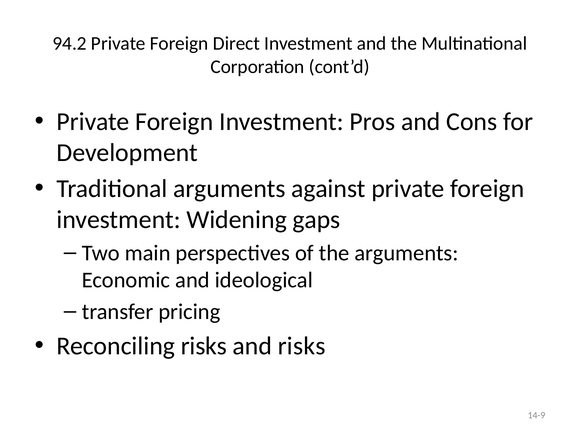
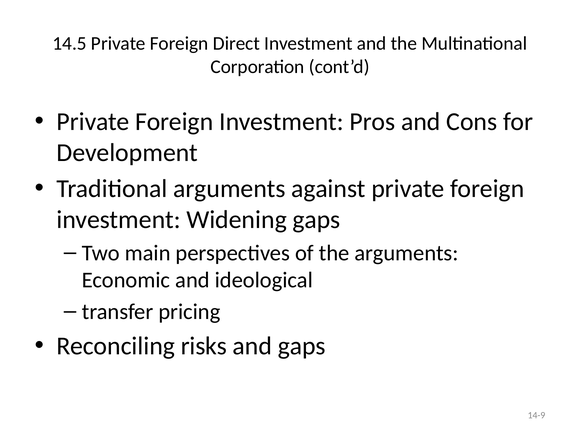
94.2: 94.2 -> 14.5 (70, 43)
and risks: risks -> gaps (302, 346)
